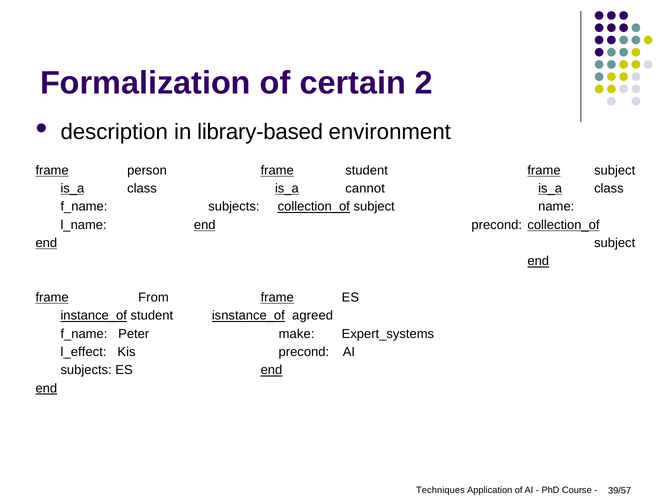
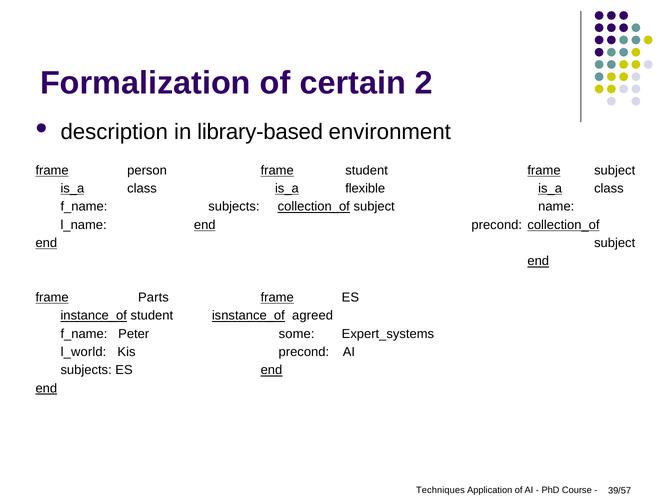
cannot: cannot -> flexible (365, 189)
From: From -> Parts (153, 298)
make: make -> some (297, 334)
l_effect: l_effect -> l_world (84, 352)
